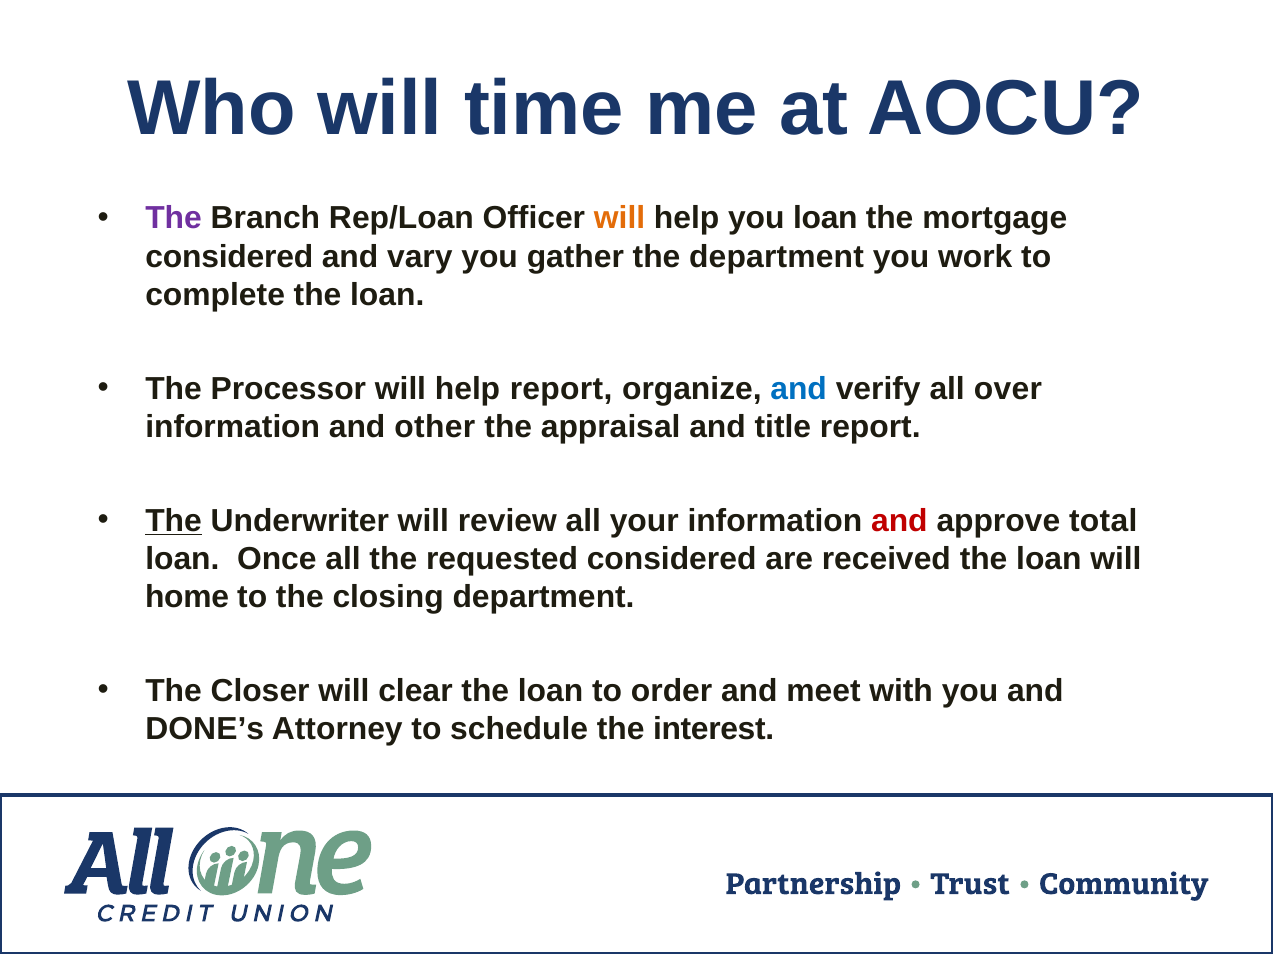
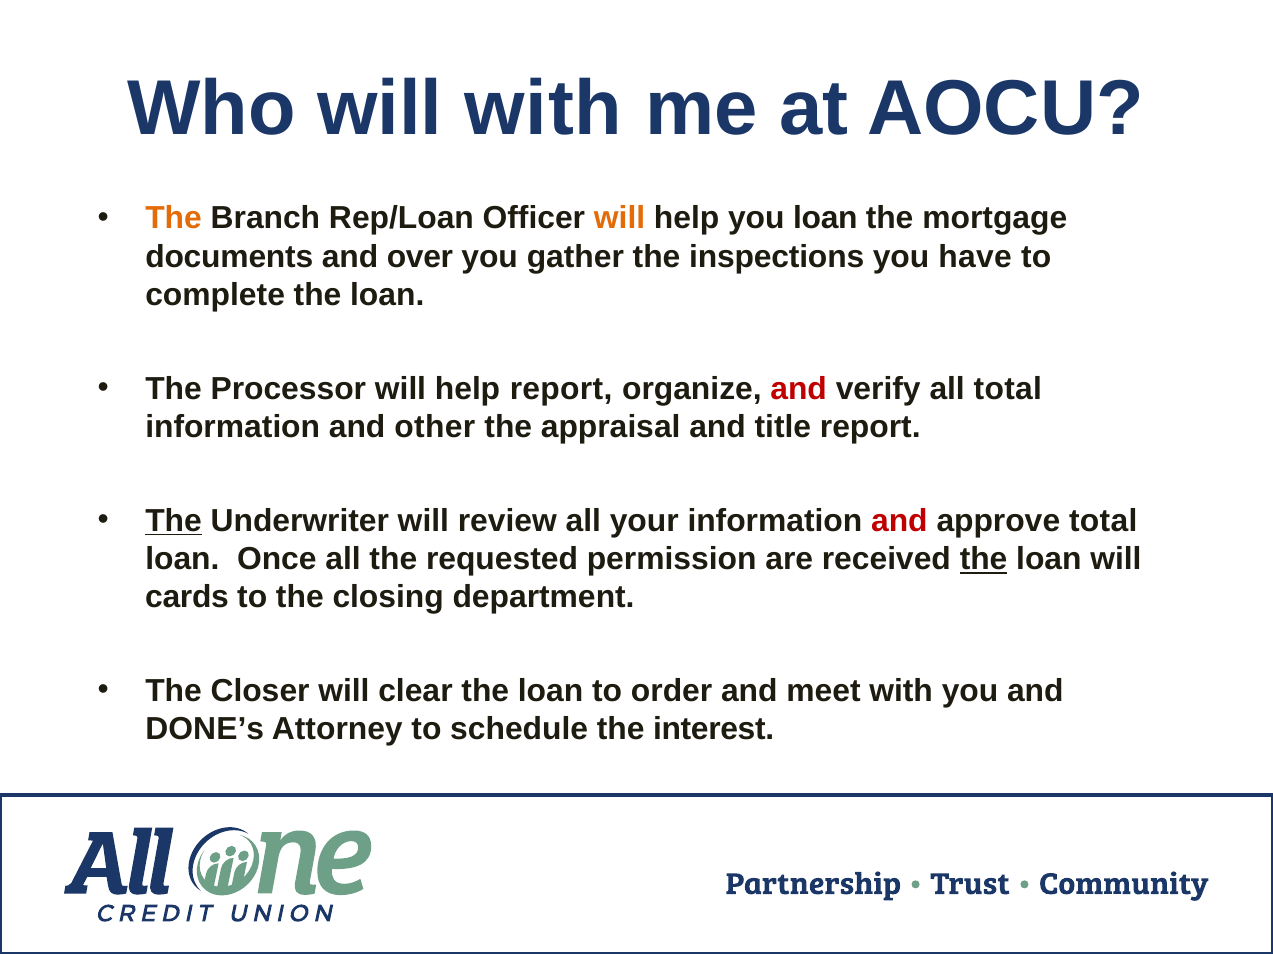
will time: time -> with (544, 109)
The colour: purple -> orange (174, 219)
considered: considered -> documents (229, 257)
vary: vary -> over (420, 257)
the department: department -> inspections (777, 257)
work: work -> have (975, 257)
and colour: blue -> red (799, 389)
all over: over -> total (1008, 389)
requested considered: considered -> permission (672, 559)
the underline: none -> present (984, 559)
home: home -> cards (187, 598)
